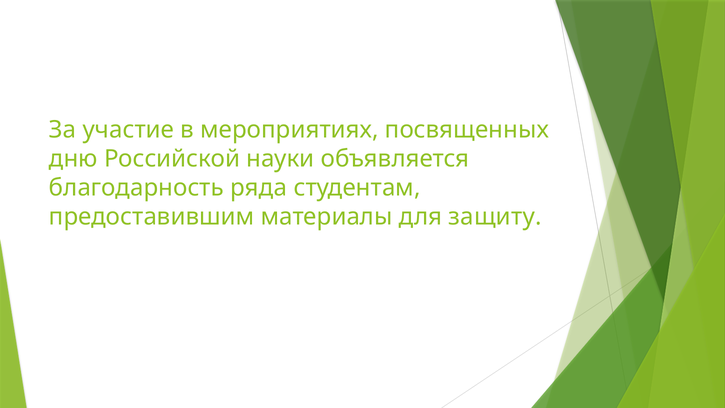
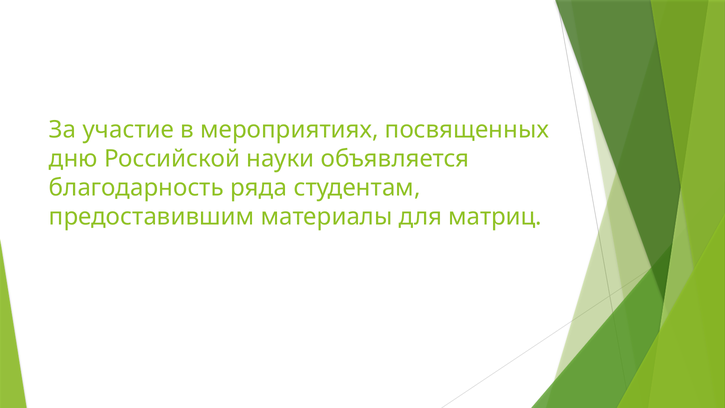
защиту: защиту -> матриц (495, 217)
